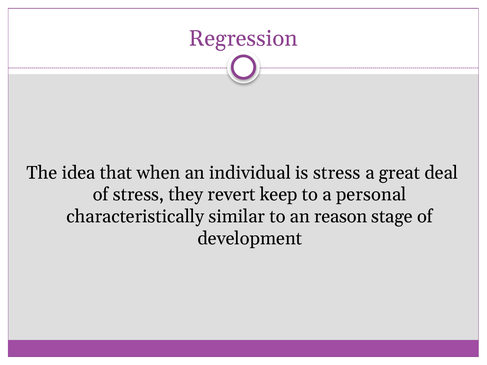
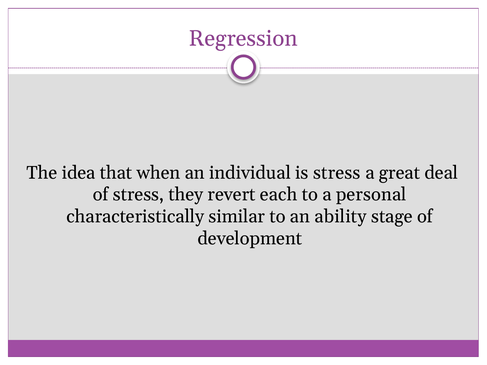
keep: keep -> each (279, 195)
reason: reason -> ability (340, 217)
